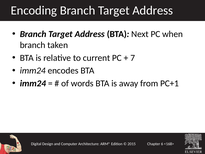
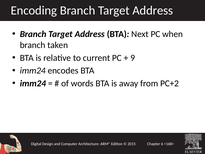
7: 7 -> 9 (133, 58)
PC+1: PC+1 -> PC+2 (170, 83)
